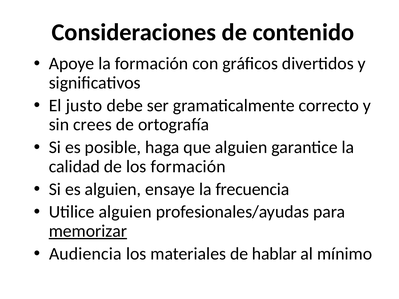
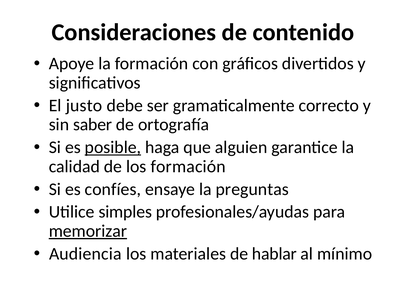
crees: crees -> saber (93, 125)
posible underline: none -> present (113, 147)
es alguien: alguien -> confíes (113, 189)
frecuencia: frecuencia -> preguntas (252, 189)
Utilice alguien: alguien -> simples (125, 212)
